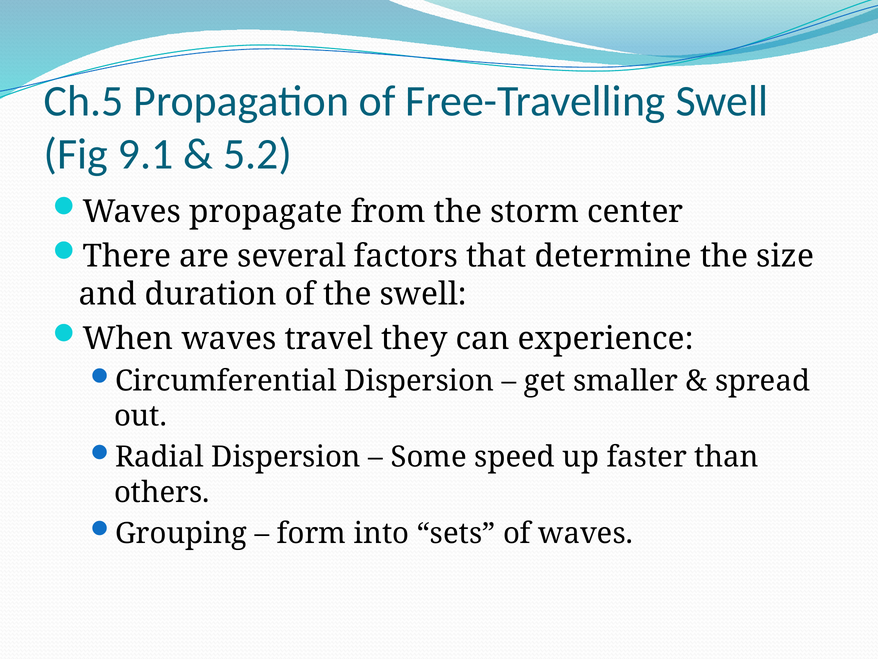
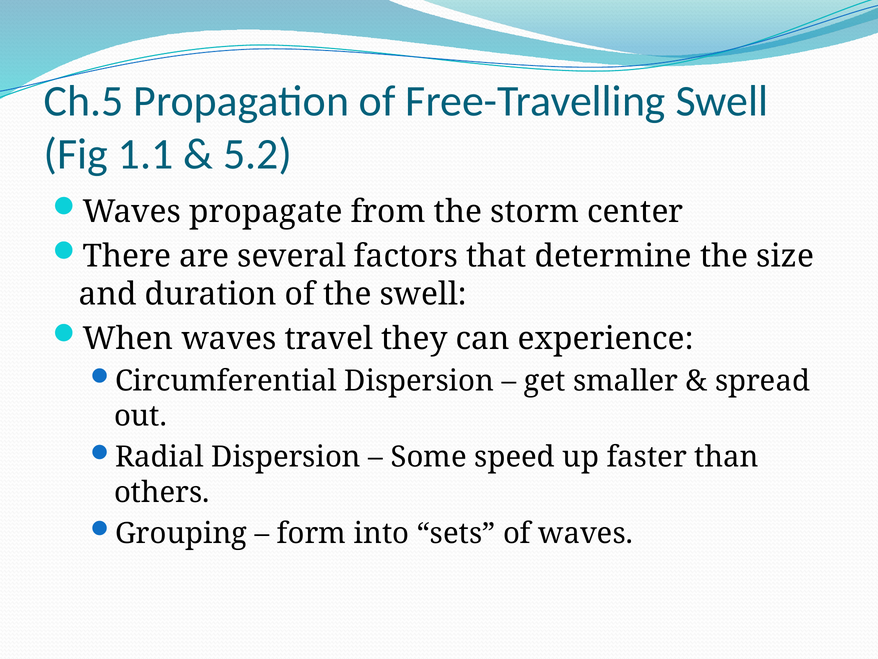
9.1: 9.1 -> 1.1 (146, 154)
